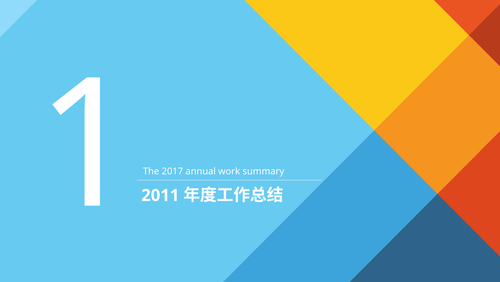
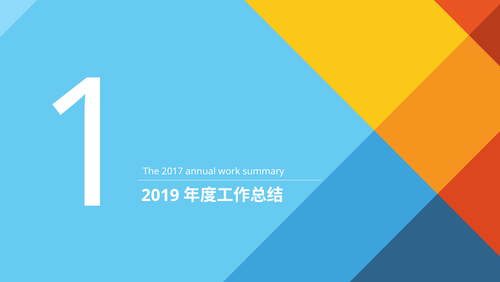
2011: 2011 -> 2019 (160, 195)
